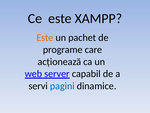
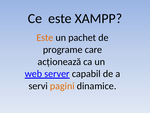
pagini colour: blue -> orange (62, 86)
